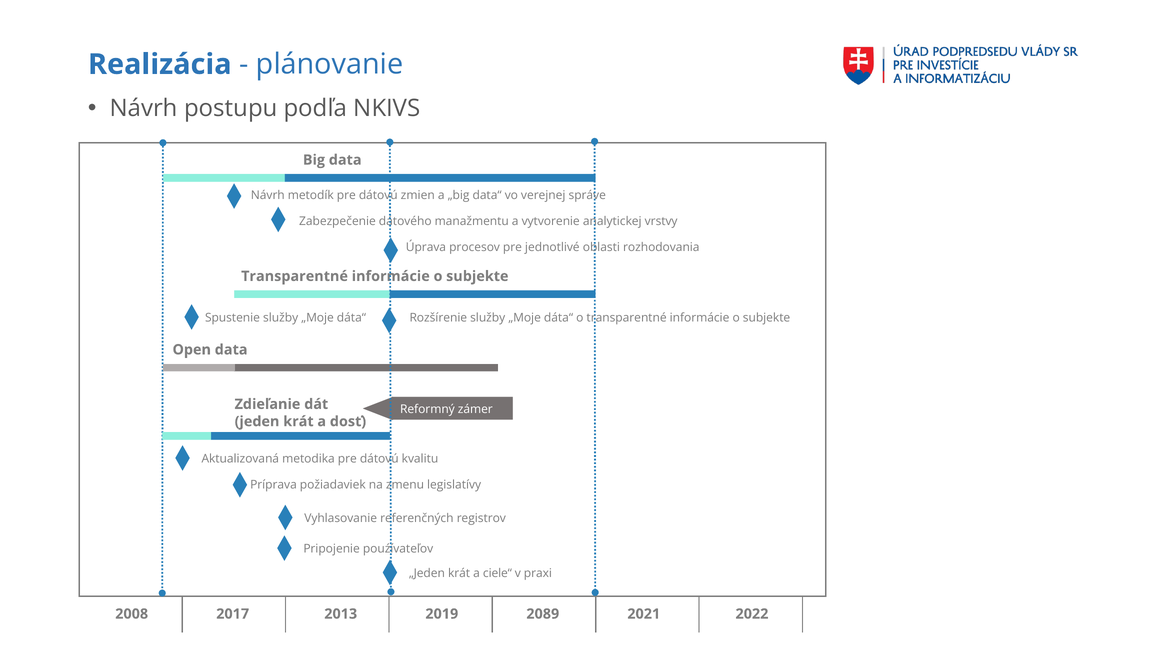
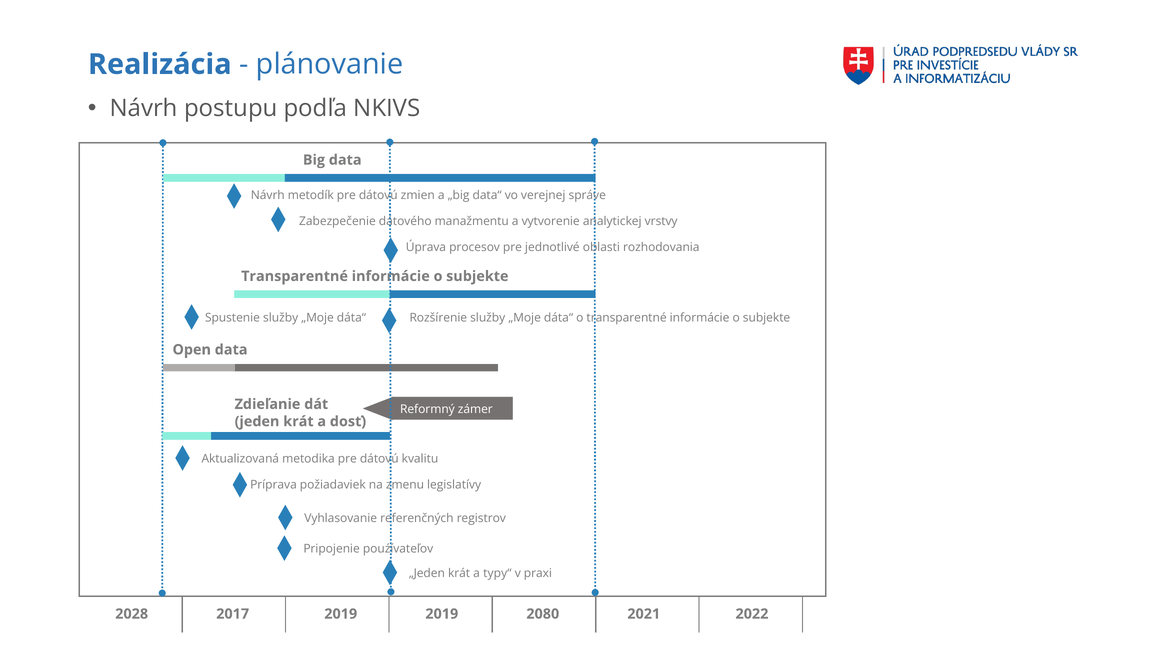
ciele“: ciele“ -> typy“ (497, 573)
2008: 2008 -> 2028 (132, 614)
2017 2013: 2013 -> 2019 (341, 614)
2089: 2089 -> 2080 (543, 614)
